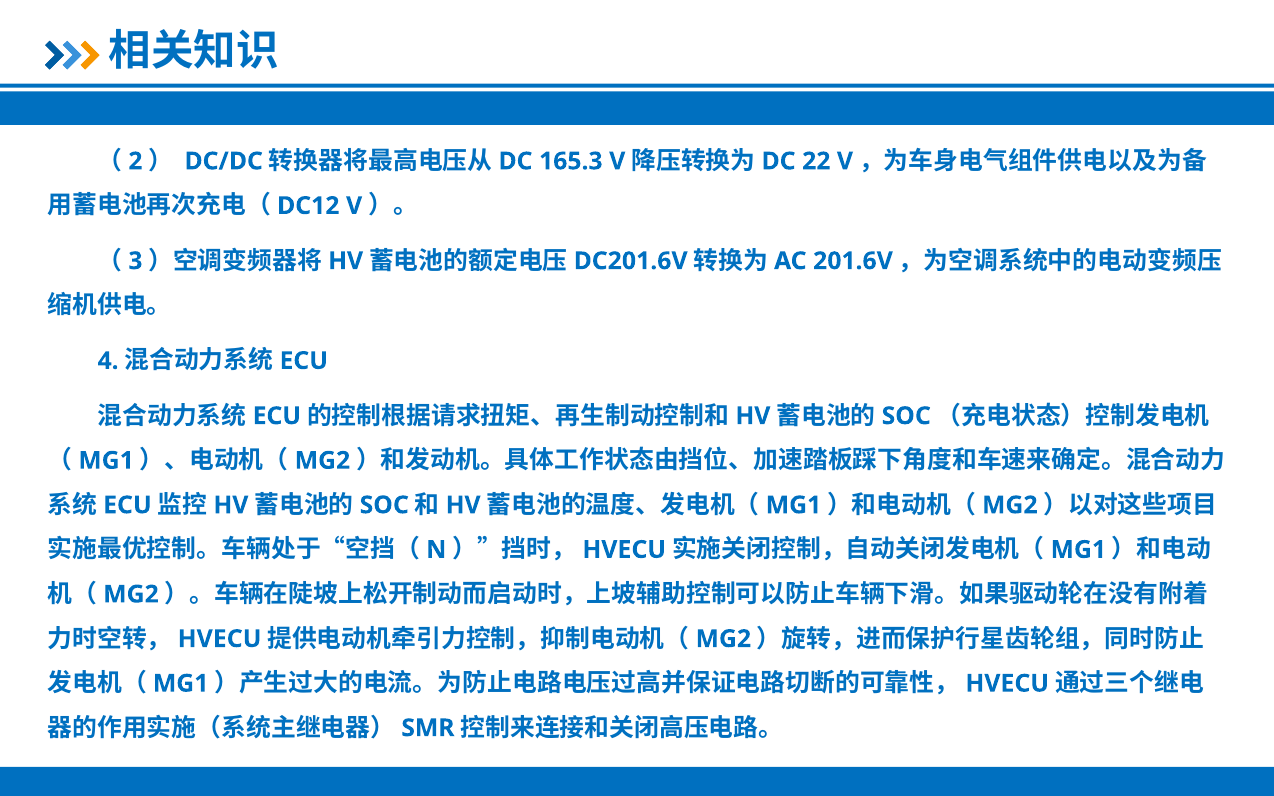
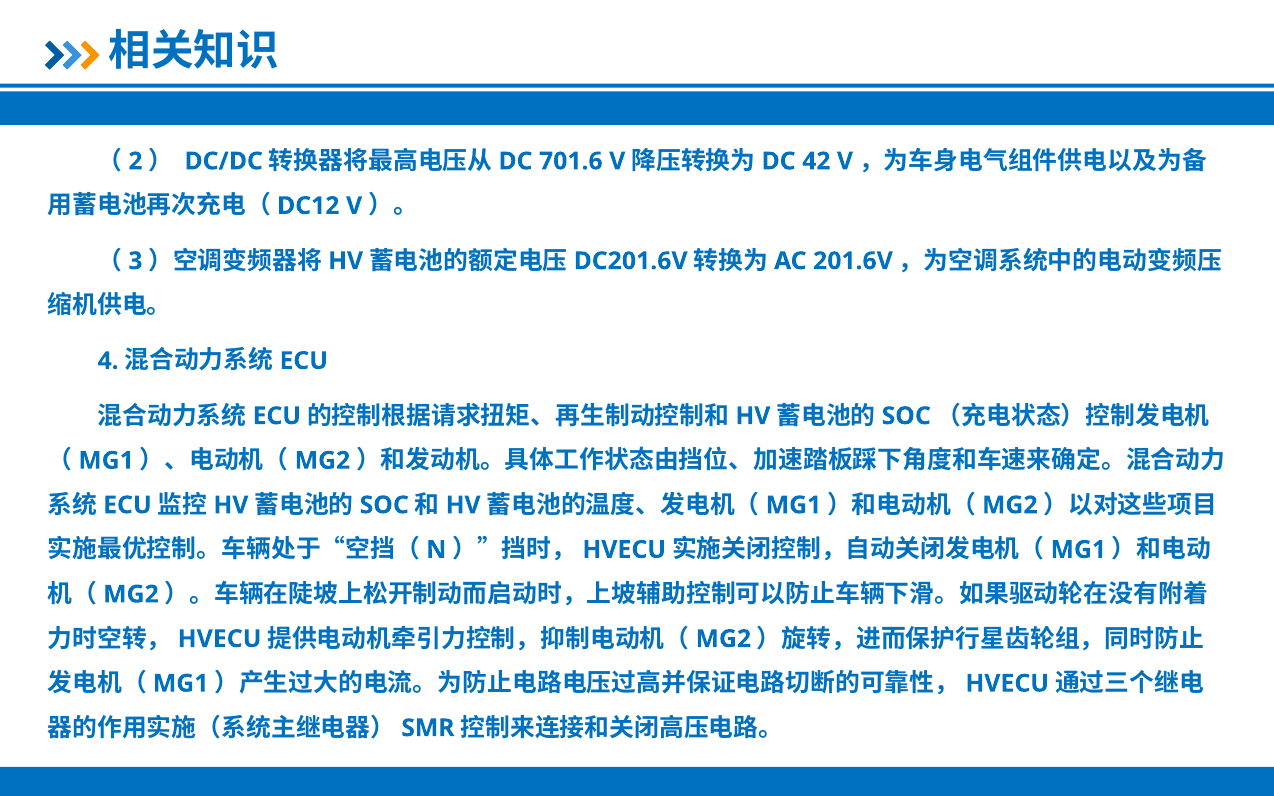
165.3: 165.3 -> 701.6 (571, 161)
22: 22 -> 42 (816, 161)
